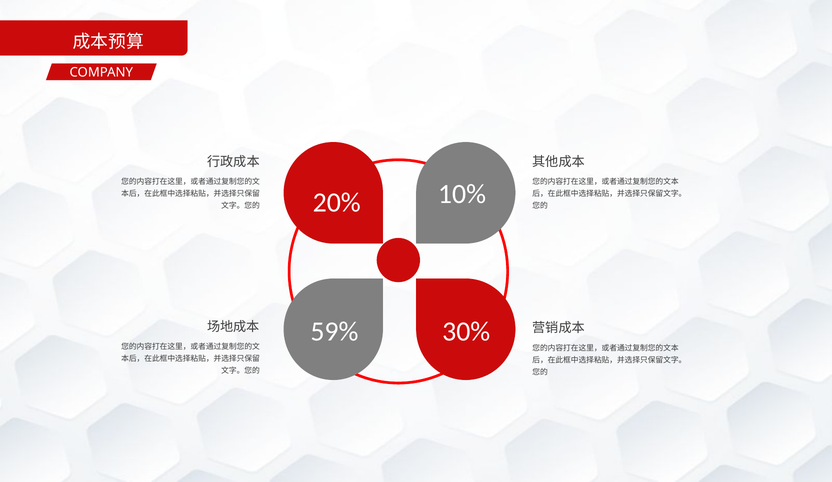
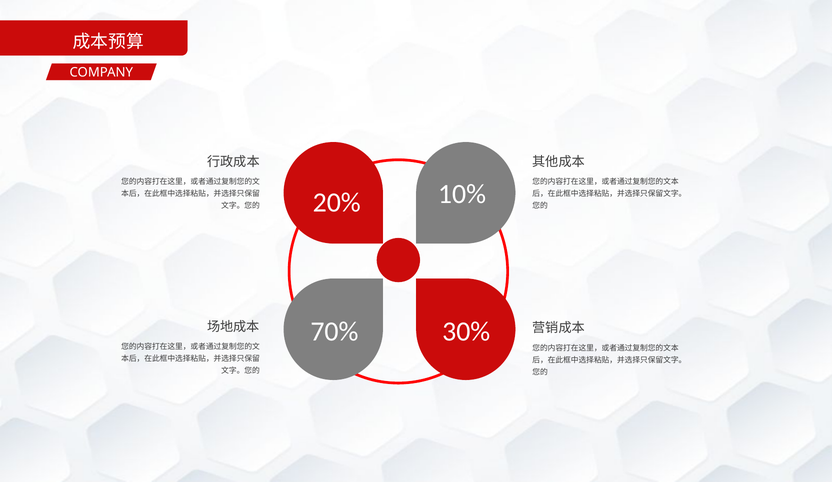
59%: 59% -> 70% (334, 331)
